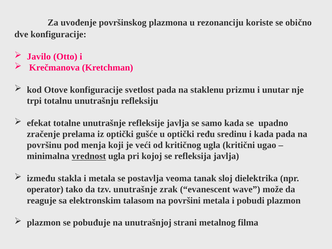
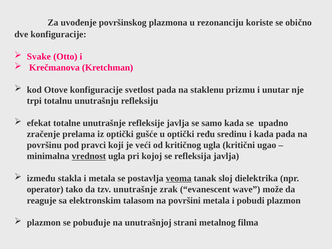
Javilo: Javilo -> Svake (39, 57)
menja: menja -> pravci (94, 145)
veoma underline: none -> present (179, 178)
